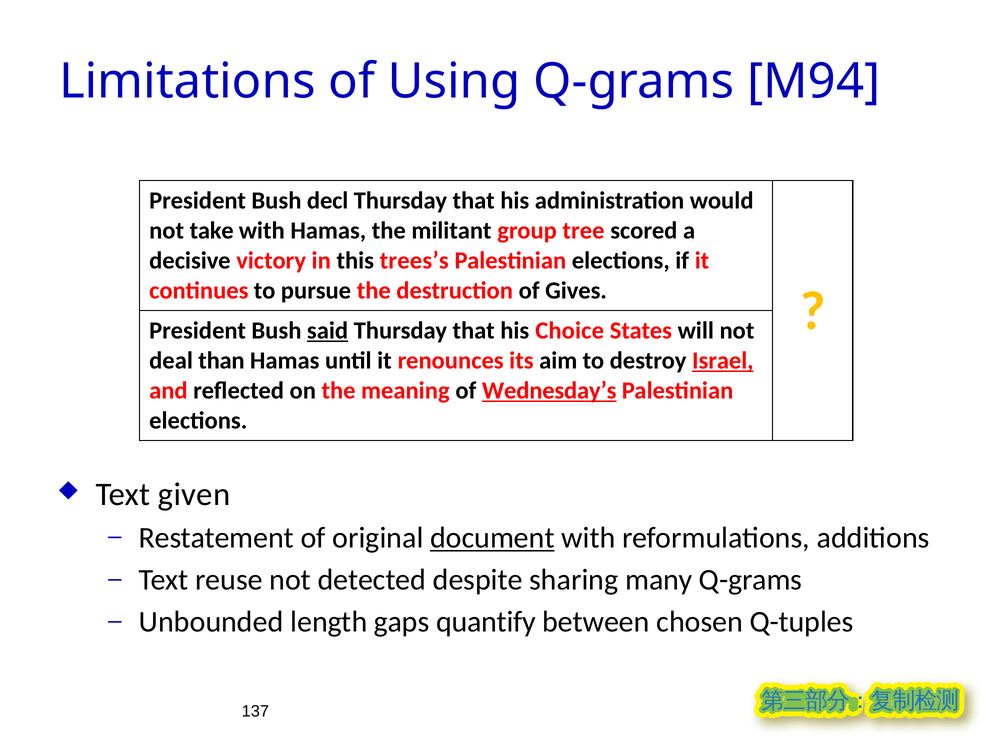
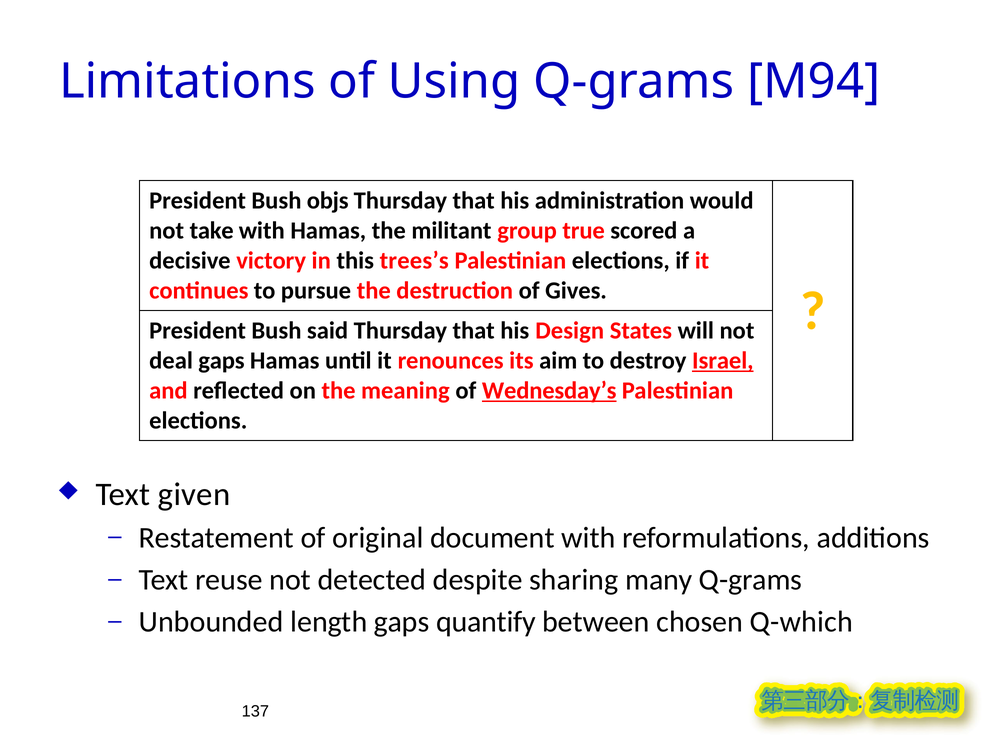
decl: decl -> objs (328, 201)
tree: tree -> true (584, 231)
said underline: present -> none (328, 331)
Choice: Choice -> Design (570, 331)
deal than: than -> gaps (221, 361)
document underline: present -> none (492, 538)
Q-tuples: Q-tuples -> Q-which (801, 622)
